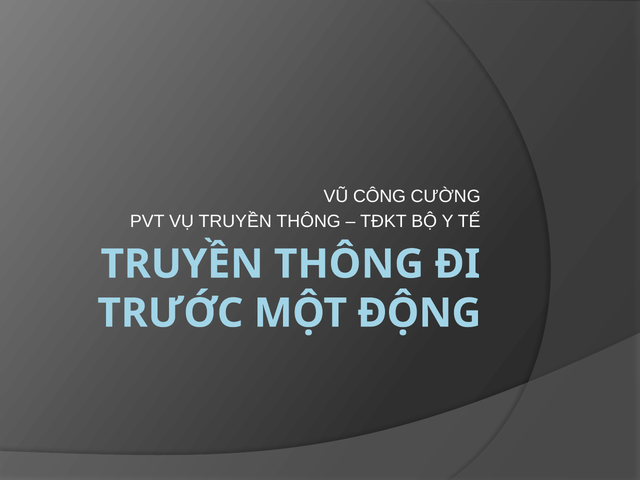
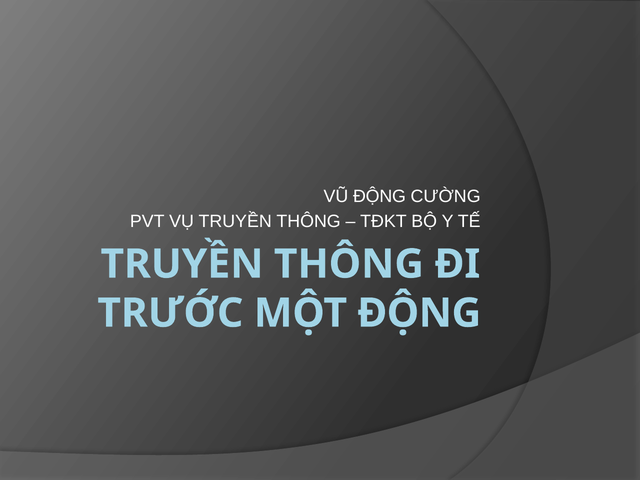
VŨ CÔNG: CÔNG -> ĐỘNG (379, 196)
